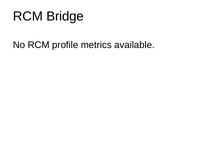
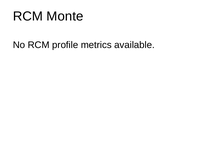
Bridge: Bridge -> Monte (65, 16)
